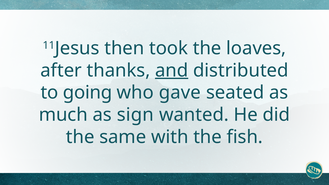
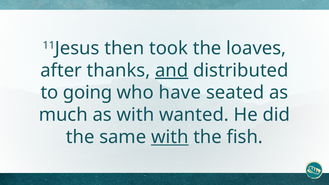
gave: gave -> have (180, 93)
as sign: sign -> with (135, 115)
with underline: none -> present (170, 137)
